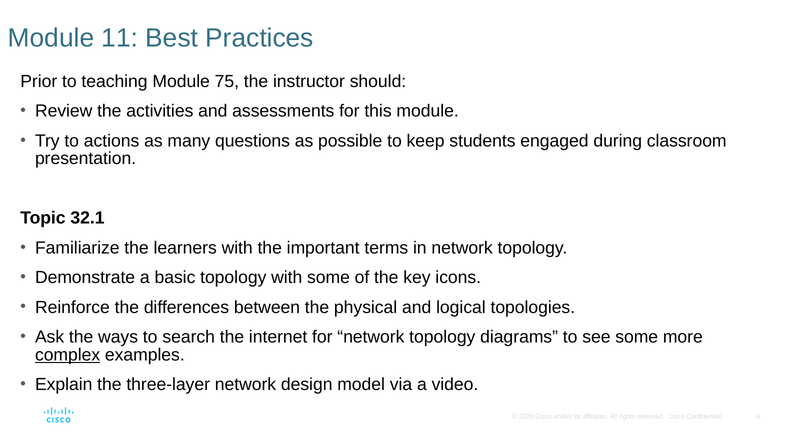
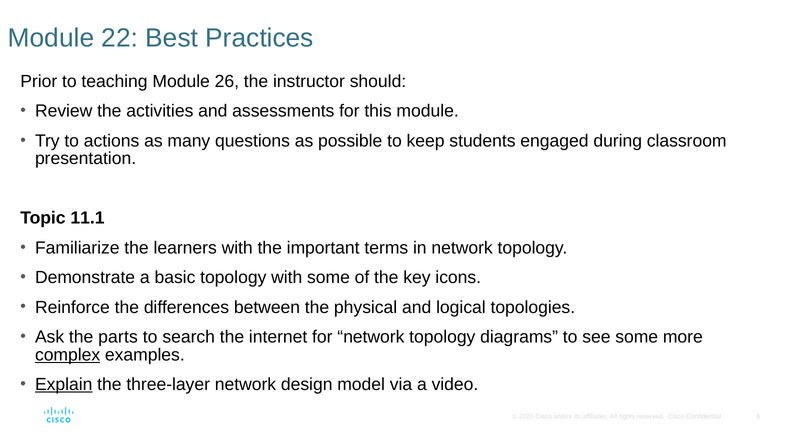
11: 11 -> 22 (120, 38)
75: 75 -> 26 (227, 81)
32.1: 32.1 -> 11.1 (87, 218)
ways: ways -> parts (118, 337)
Explain underline: none -> present (64, 385)
